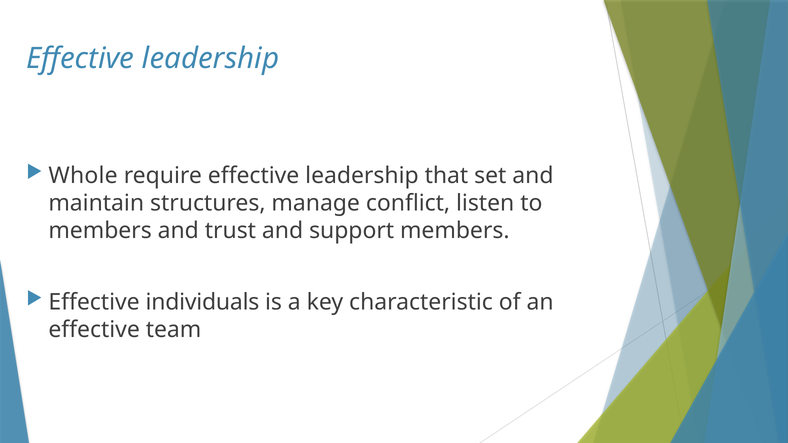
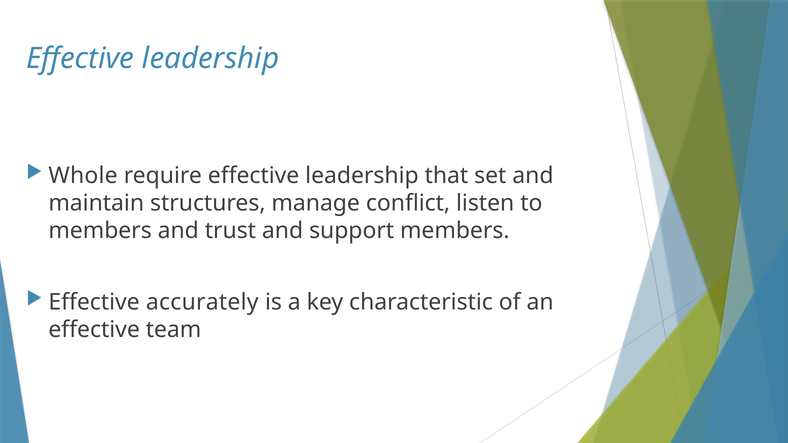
individuals: individuals -> accurately (202, 302)
